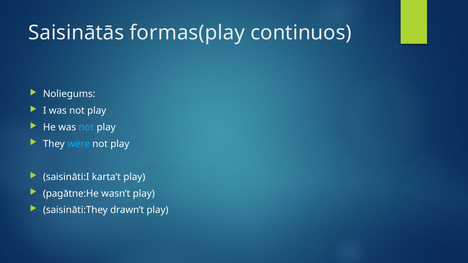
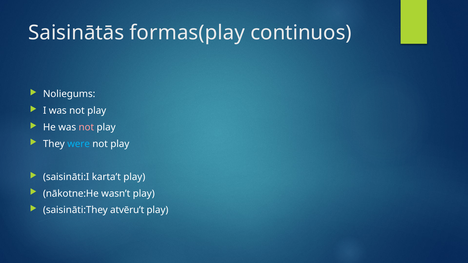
not colour: light blue -> pink (86, 127)
pagātne:He: pagātne:He -> nākotne:He (71, 194)
drawn’t: drawn’t -> atvēru’t (127, 210)
